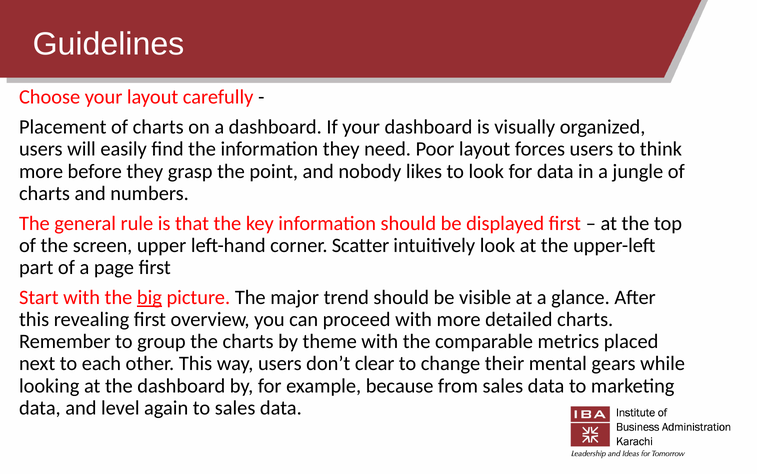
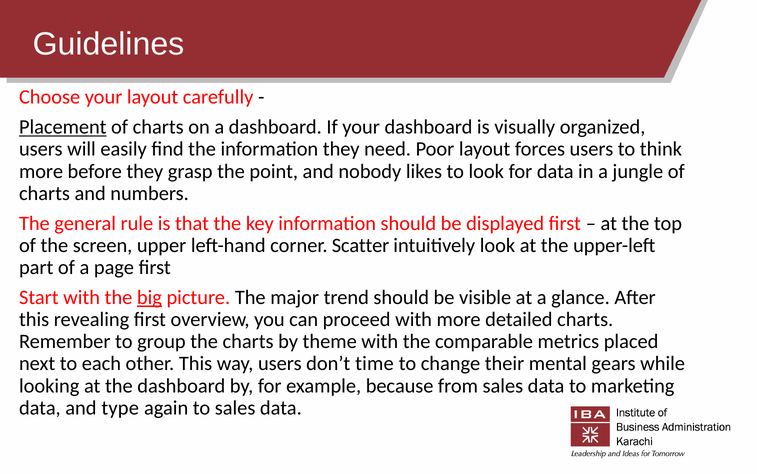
Placement underline: none -> present (63, 127)
clear: clear -> time (374, 363)
level: level -> type (120, 408)
